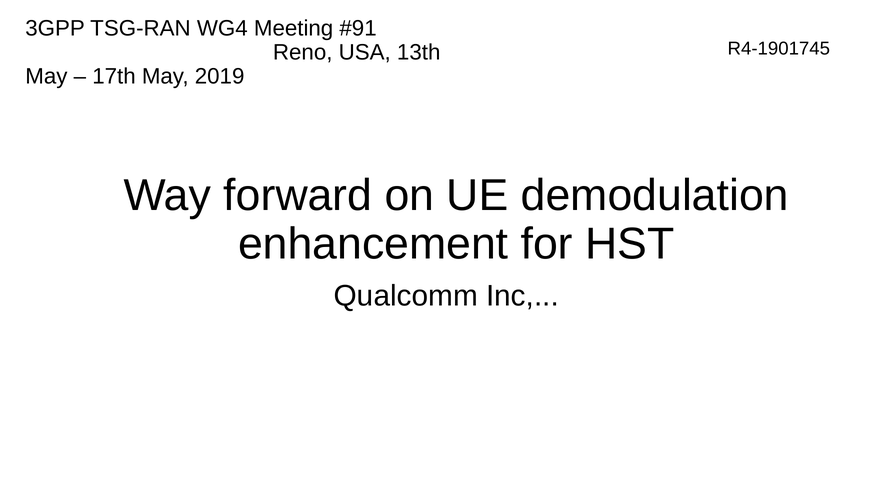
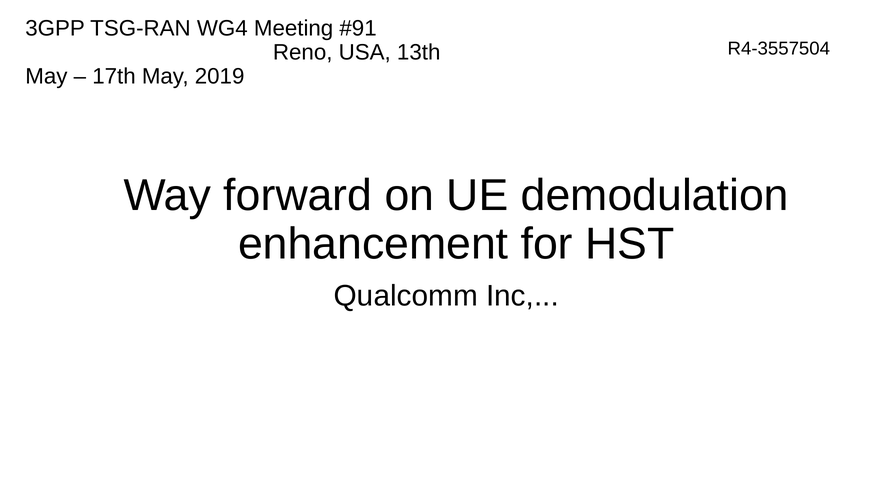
R4-1901745: R4-1901745 -> R4-3557504 (779, 49)
